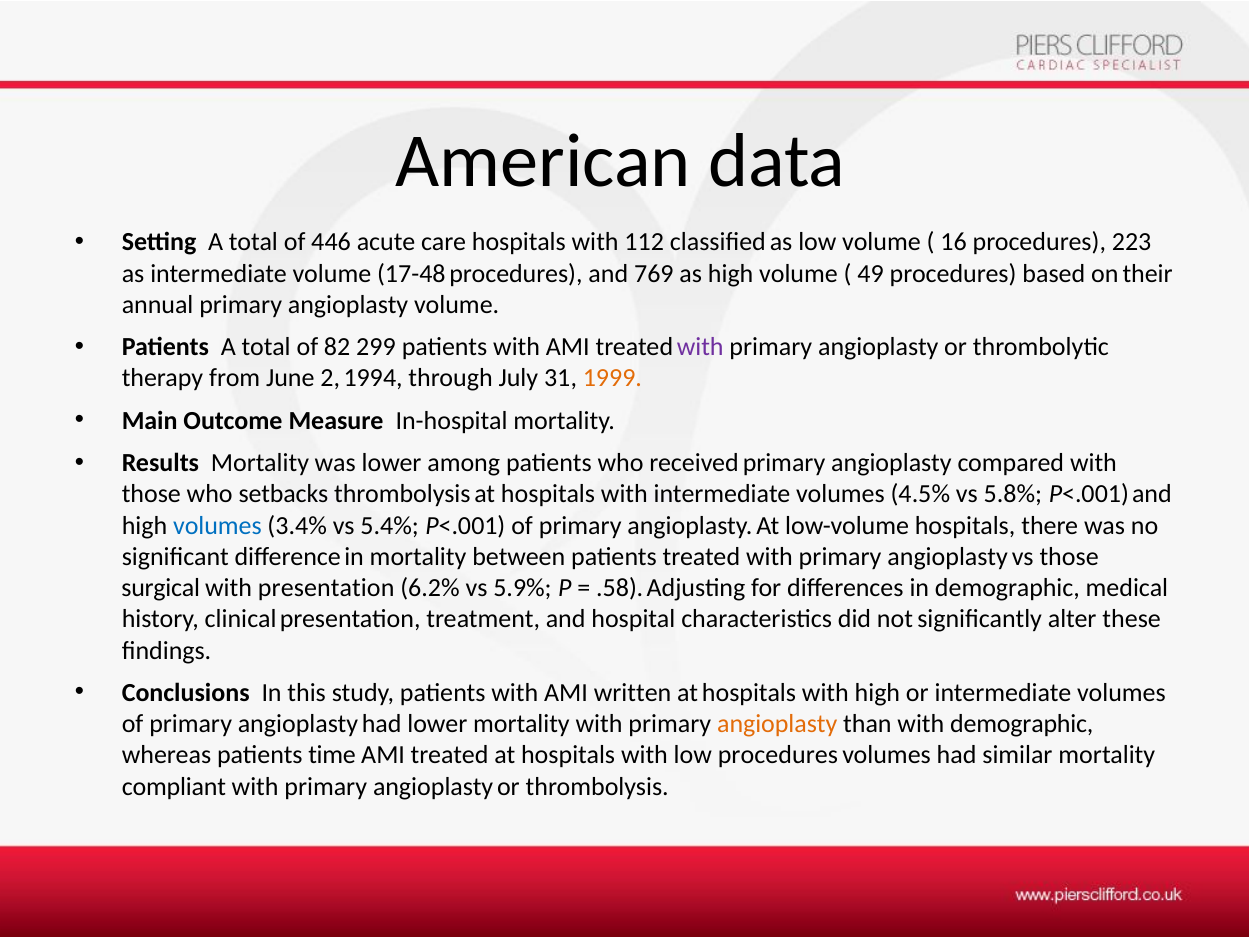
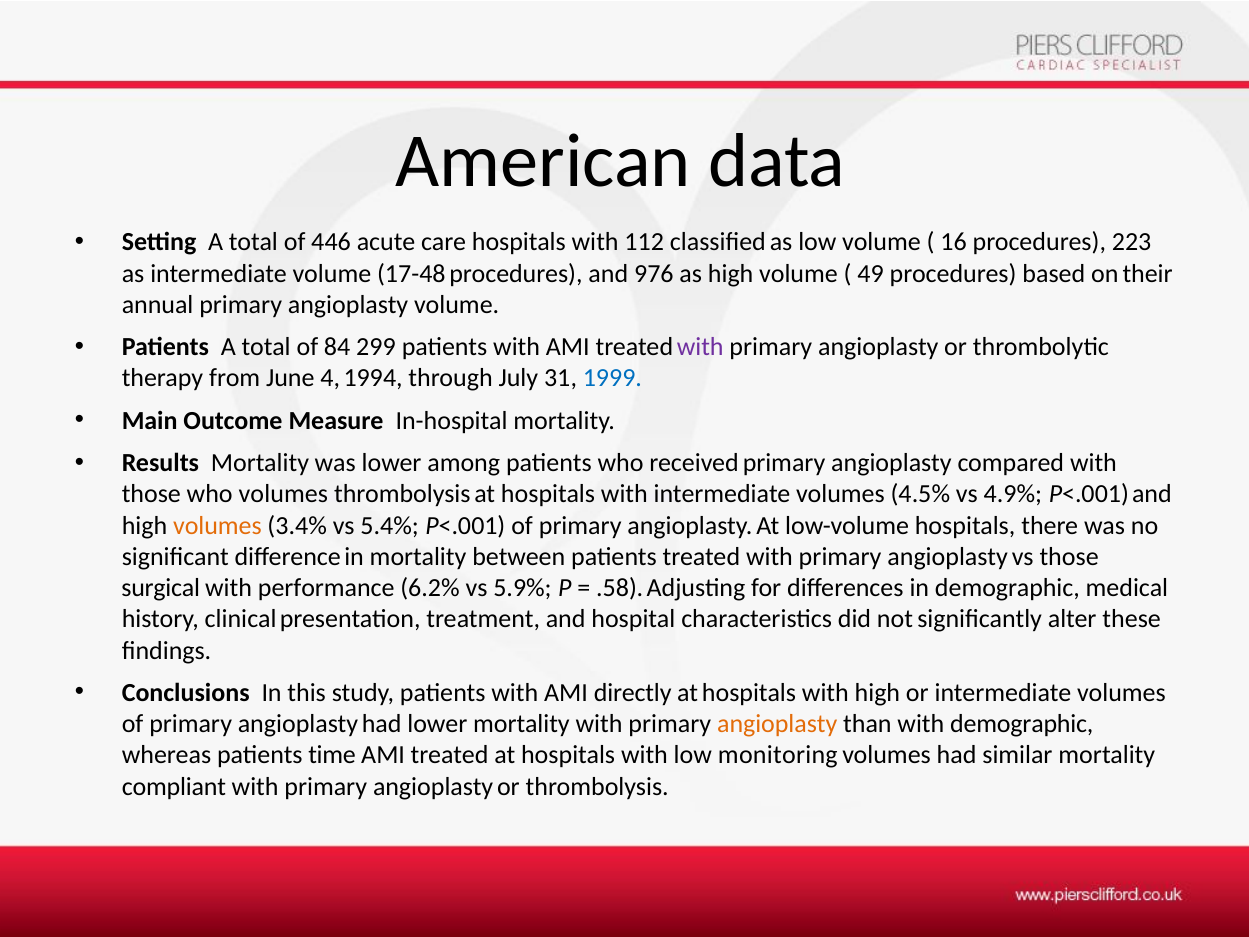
769: 769 -> 976 (654, 273)
82: 82 -> 84 (337, 347)
2: 2 -> 4 (330, 378)
1999 colour: orange -> blue (612, 378)
who setbacks: setbacks -> volumes (283, 494)
5.8%: 5.8% -> 4.9% (1013, 494)
volumes colour: blue -> orange (217, 525)
with presentation: presentation -> performance (326, 588)
written: written -> directly (633, 693)
low procedures: procedures -> monitoring (778, 755)
